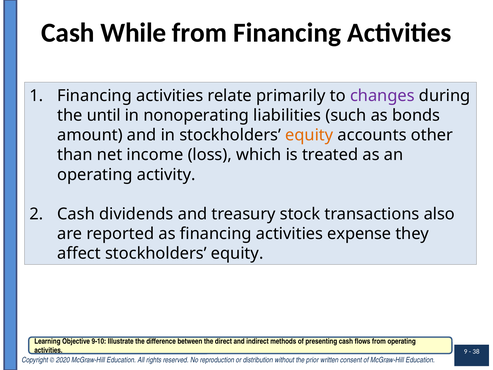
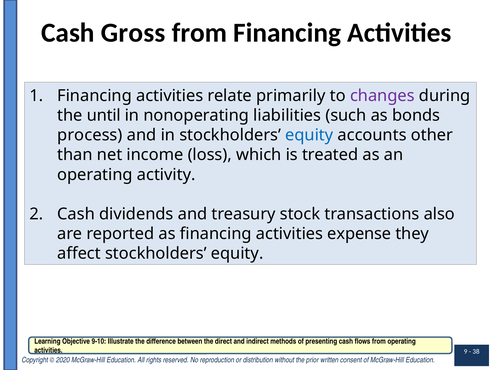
While: While -> Gross (133, 33)
amount: amount -> process (90, 135)
equity colour: orange -> blue (309, 135)
